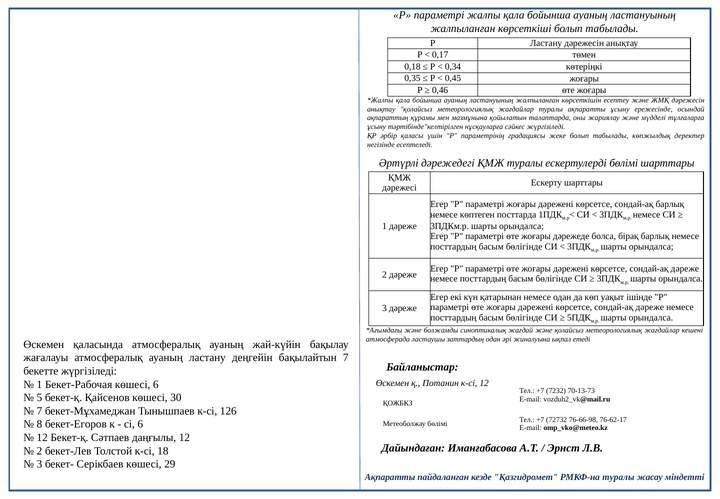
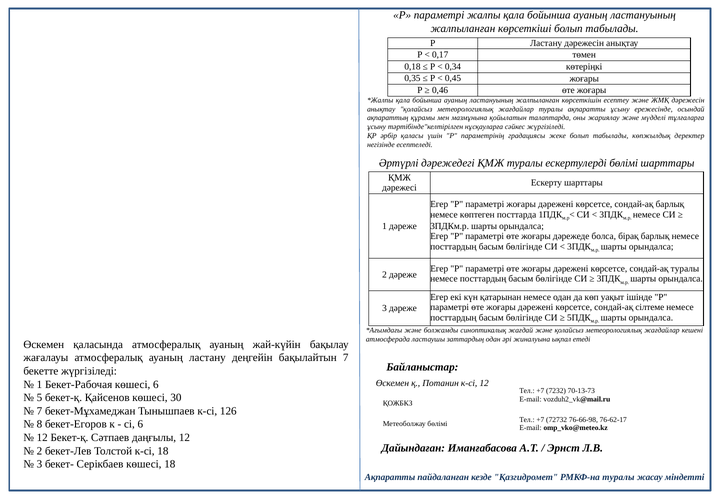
дәреже: дәреже -> туралы (685, 268)
дәреже: дәреже -> сілтеме (650, 307)
көшесі 29: 29 -> 18 (170, 464)
